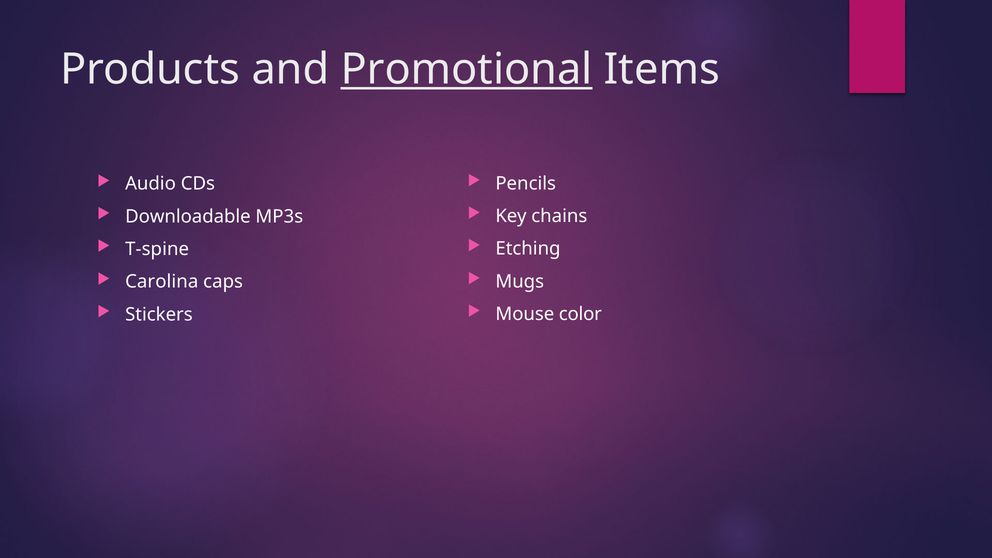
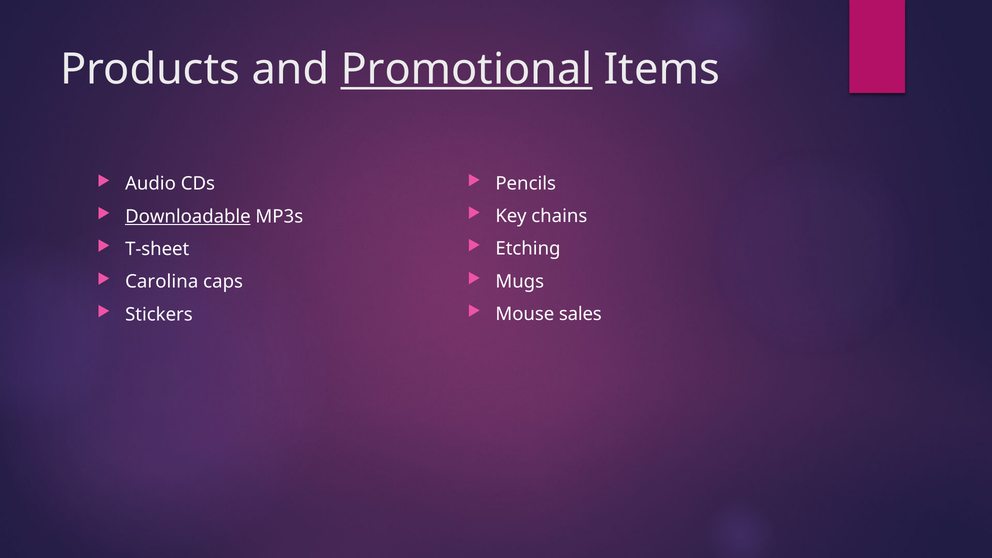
Downloadable underline: none -> present (188, 217)
T-spine: T-spine -> T-sheet (157, 249)
color: color -> sales (580, 314)
